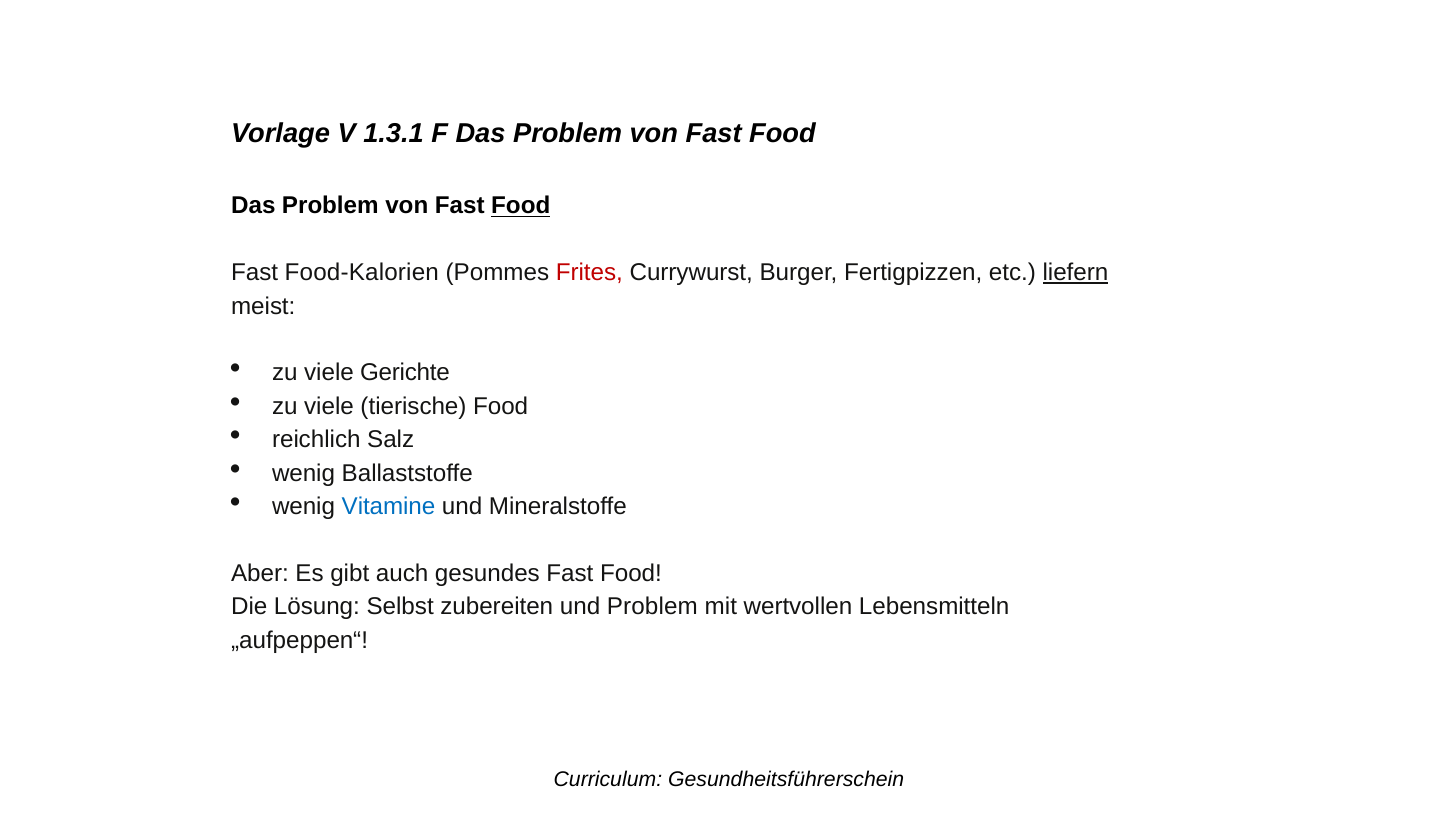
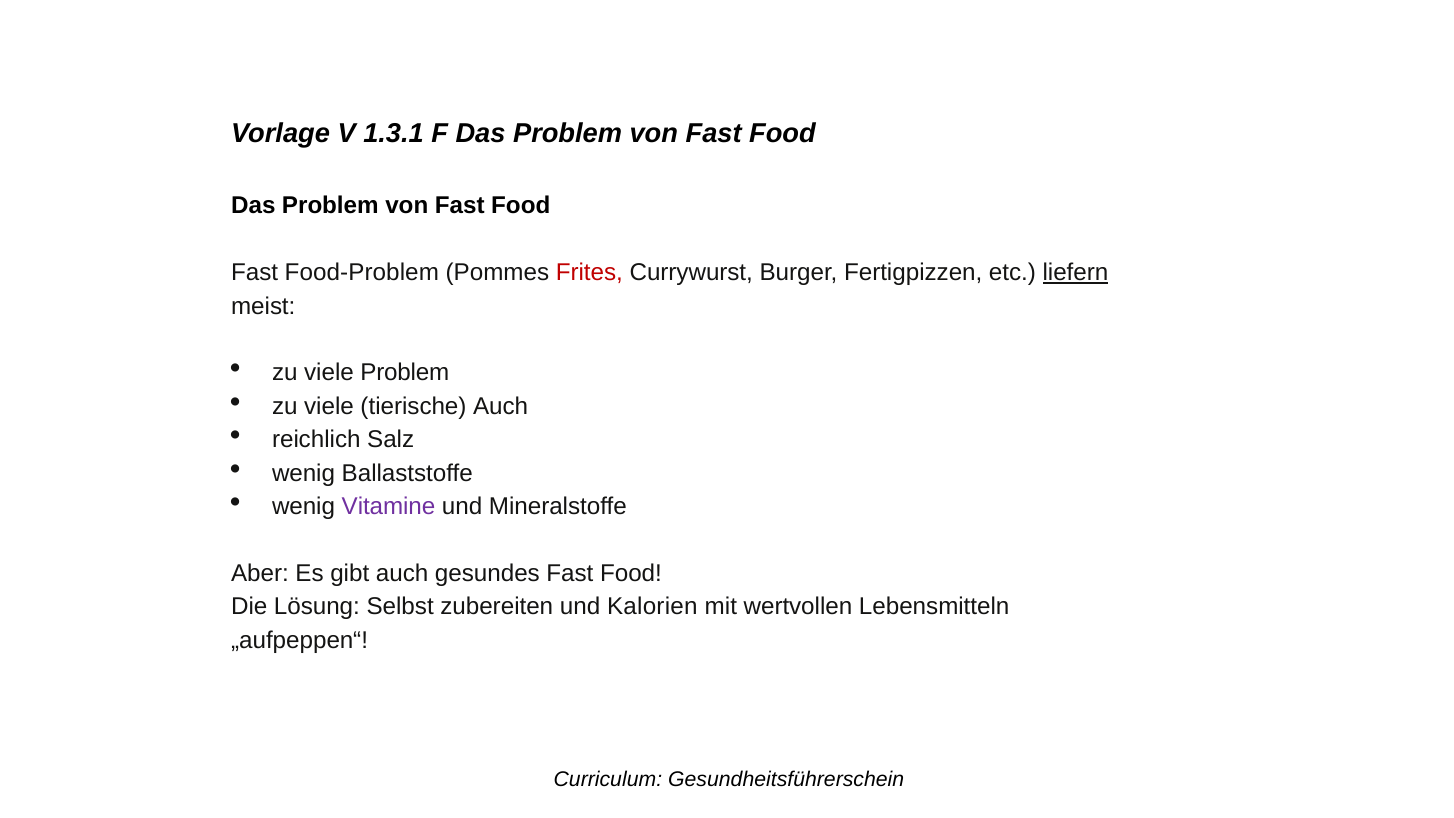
Food underline: present -> none (521, 206)
Food-Kalorien: Food-Kalorien -> Food-Problem (362, 273)
viele Gerichte: Gerichte -> Problem (405, 373)
tierische Food: Food -> Auch (501, 406)
Vitamine colour: blue -> purple (389, 507)
und Problem: Problem -> Kalorien (652, 607)
